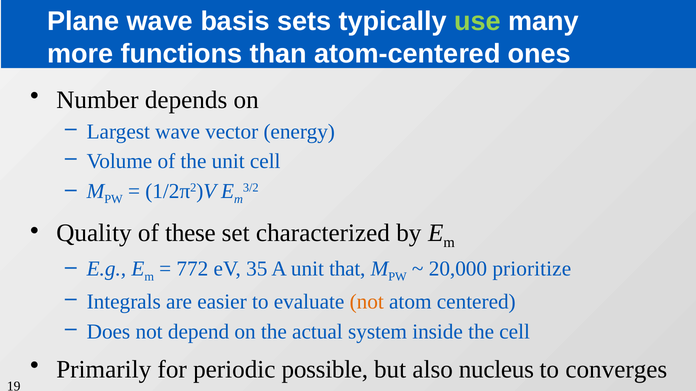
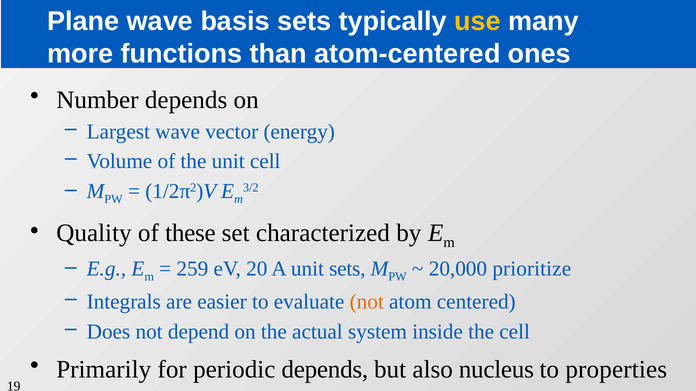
use colour: light green -> yellow (477, 22)
772: 772 -> 259 (192, 269)
35: 35 -> 20 (257, 269)
unit that: that -> sets (347, 269)
periodic possible: possible -> depends (325, 370)
converges: converges -> properties (616, 370)
